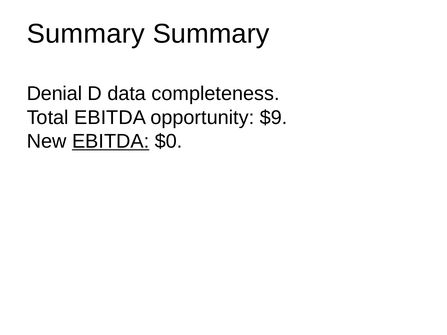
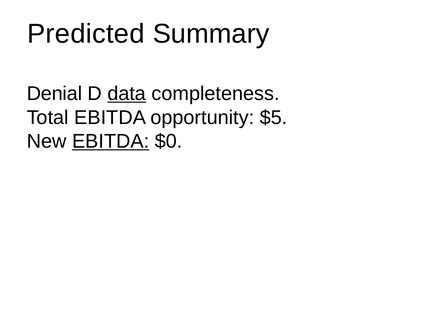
Summary: Summary -> Predicted (86, 34)
data underline: none -> present (127, 94)
$9: $9 -> $5 (274, 118)
